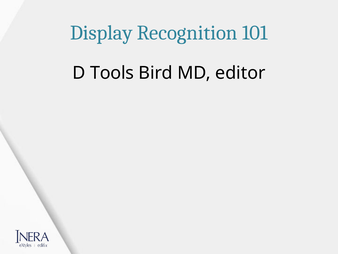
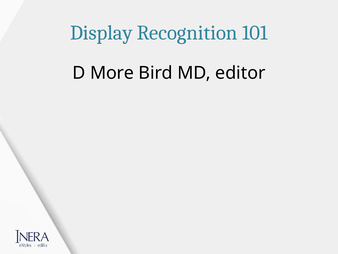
Tools: Tools -> More (112, 73)
